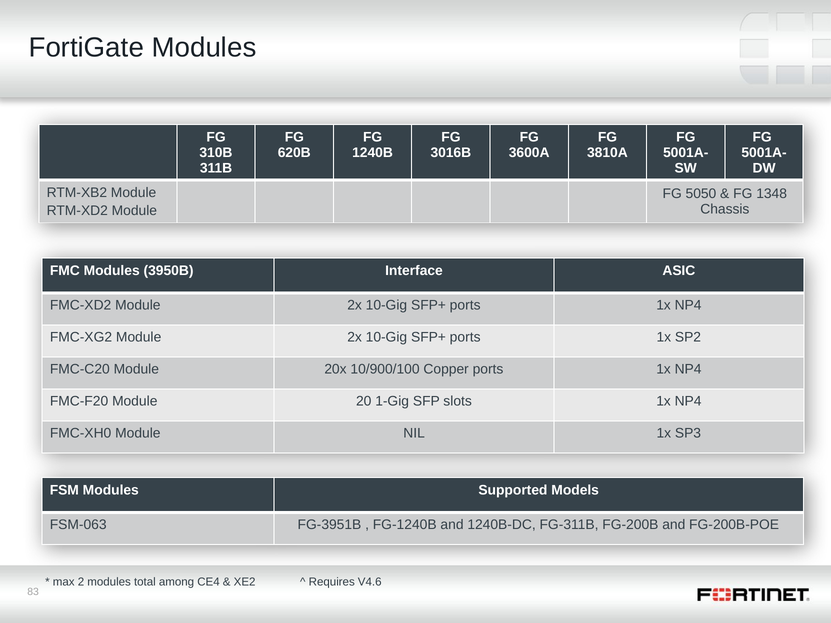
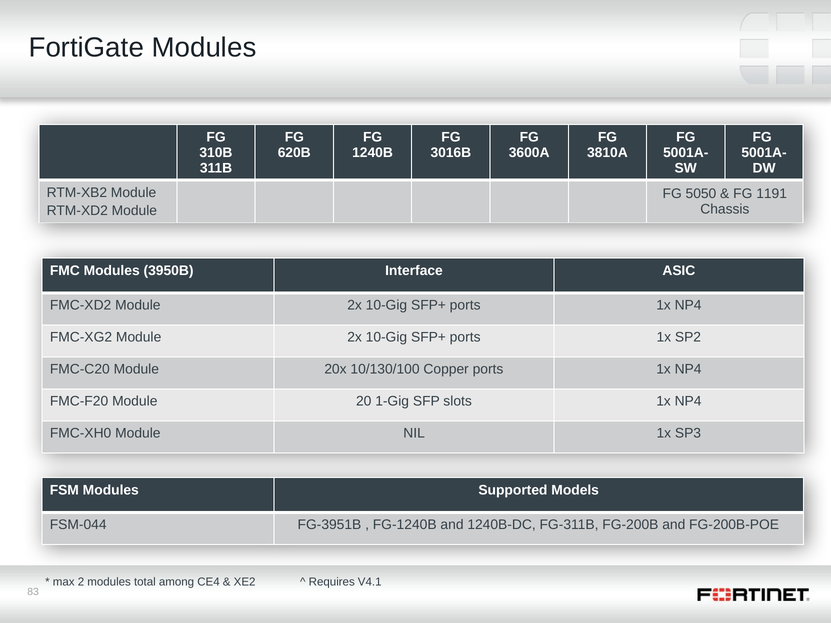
1348: 1348 -> 1191 (772, 194)
10/900/100: 10/900/100 -> 10/130/100 (385, 369)
FSM-063: FSM-063 -> FSM-044 (78, 525)
V4.6: V4.6 -> V4.1 (370, 582)
